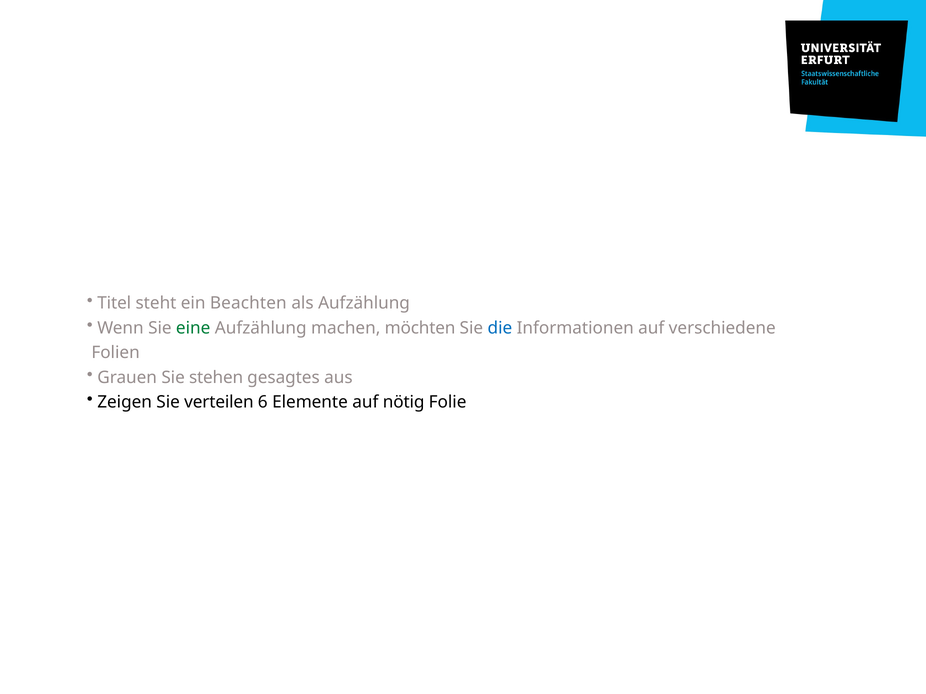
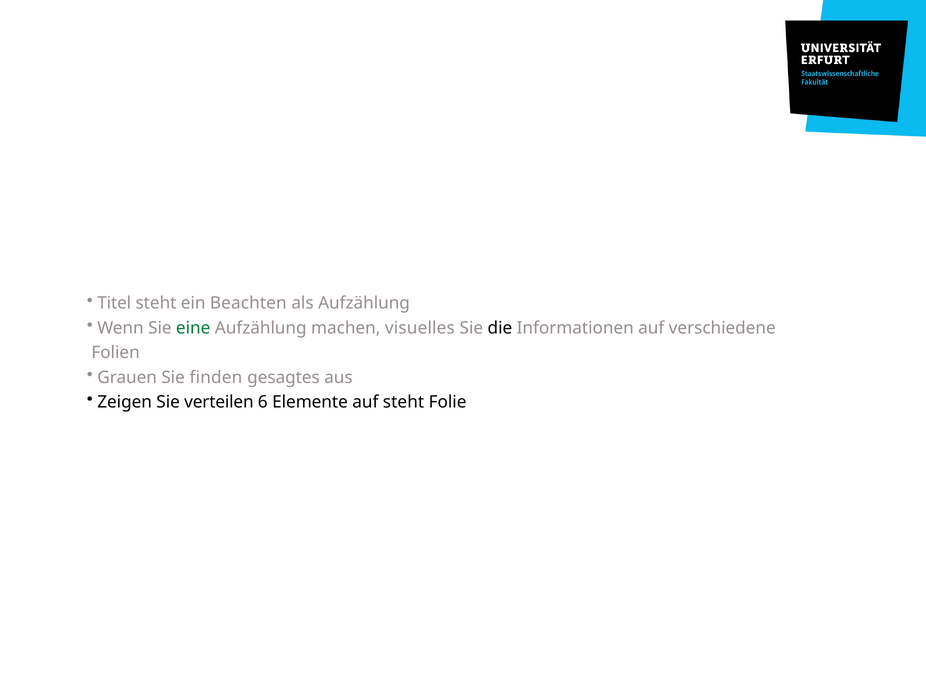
möchten: möchten -> visuelles (420, 328)
die colour: blue -> black (500, 328)
stehen: stehen -> finden (216, 378)
auf nötig: nötig -> steht (404, 402)
